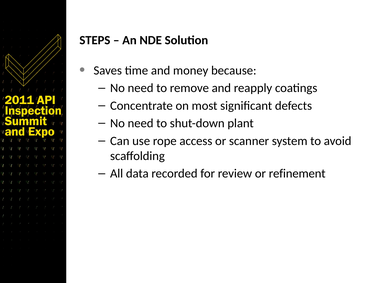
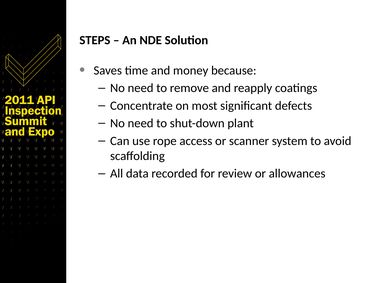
refinement: refinement -> allowances (297, 174)
